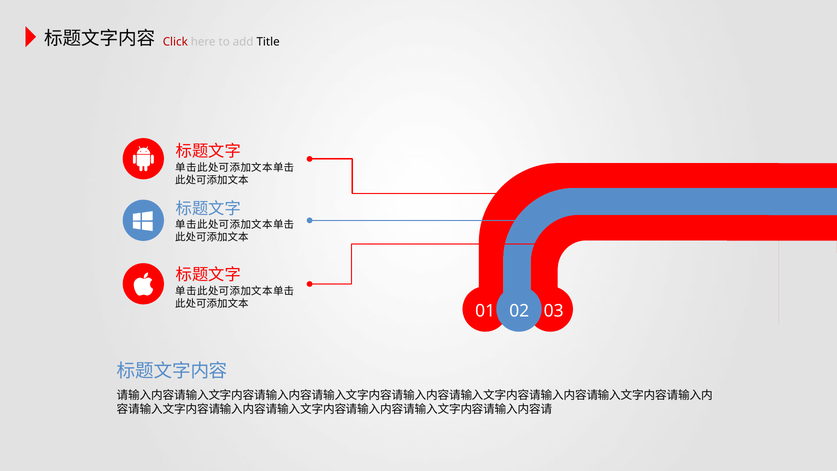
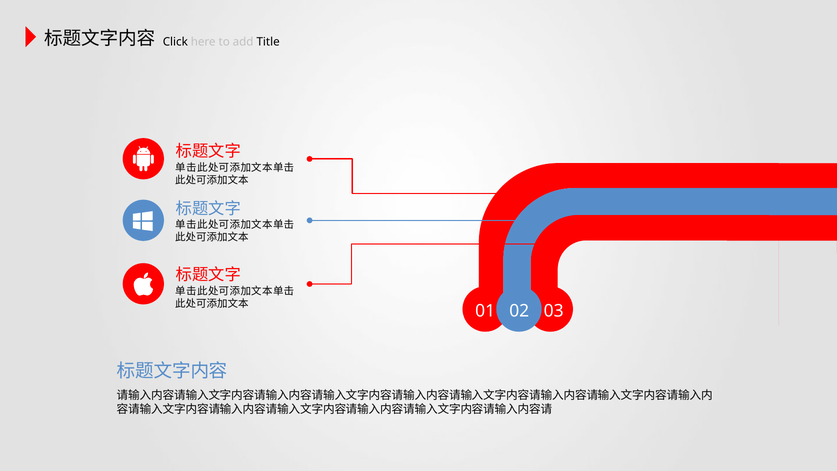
Click colour: red -> black (175, 42)
